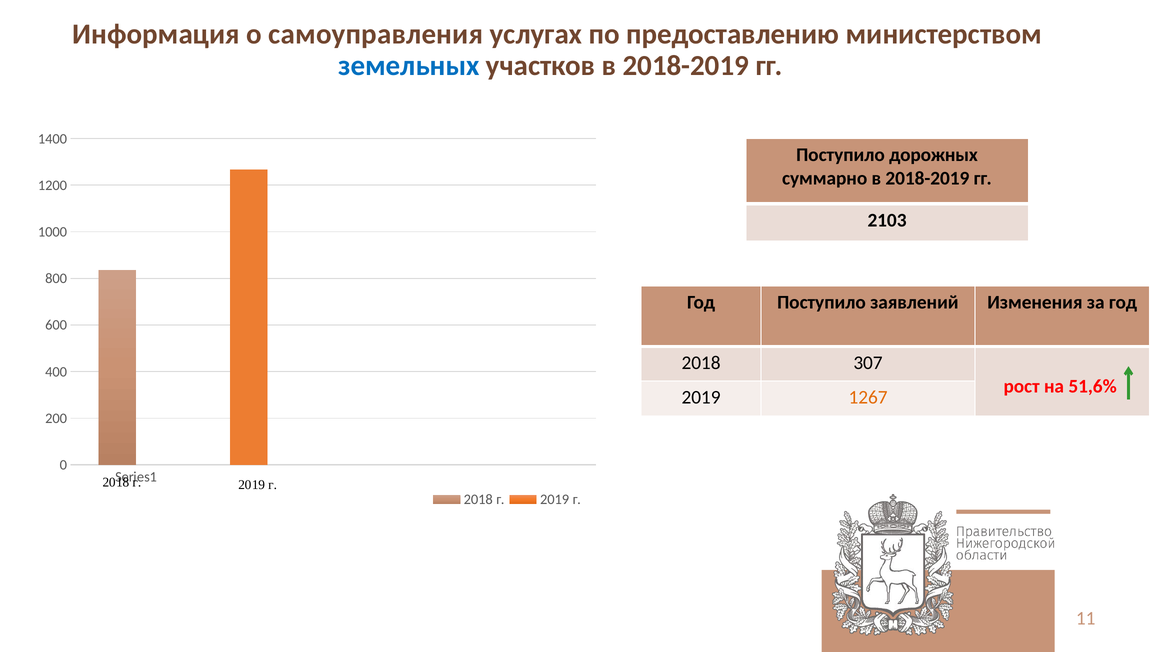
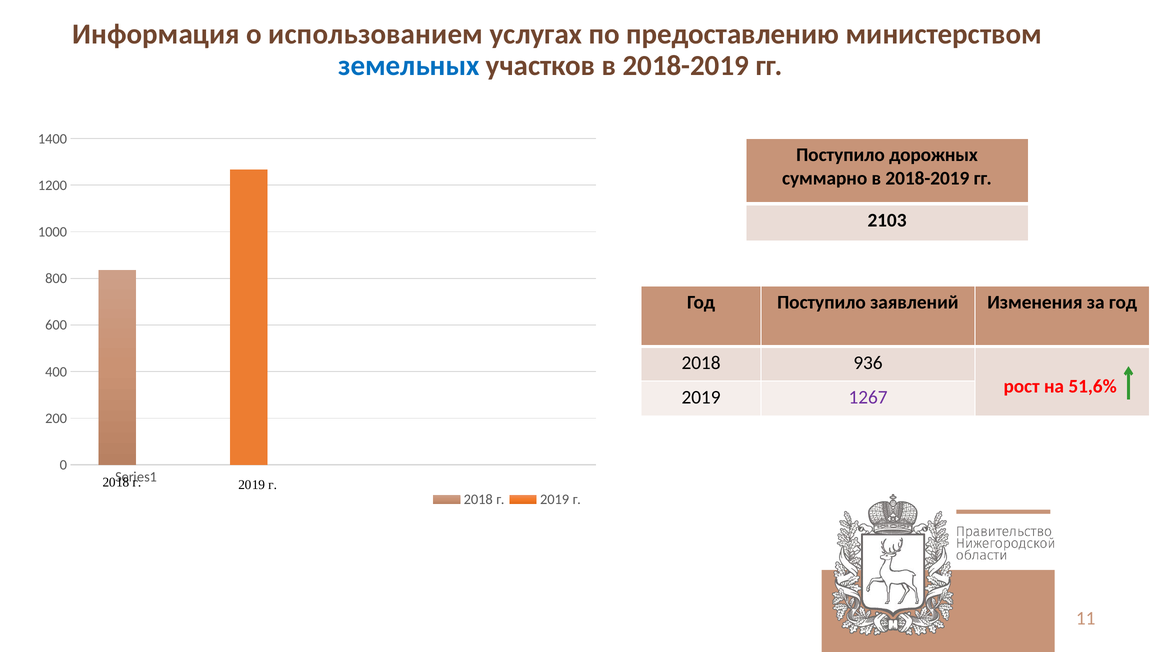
самоуправления: самоуправления -> использованием (376, 34)
307: 307 -> 936 (868, 363)
1267 colour: orange -> purple (868, 398)
